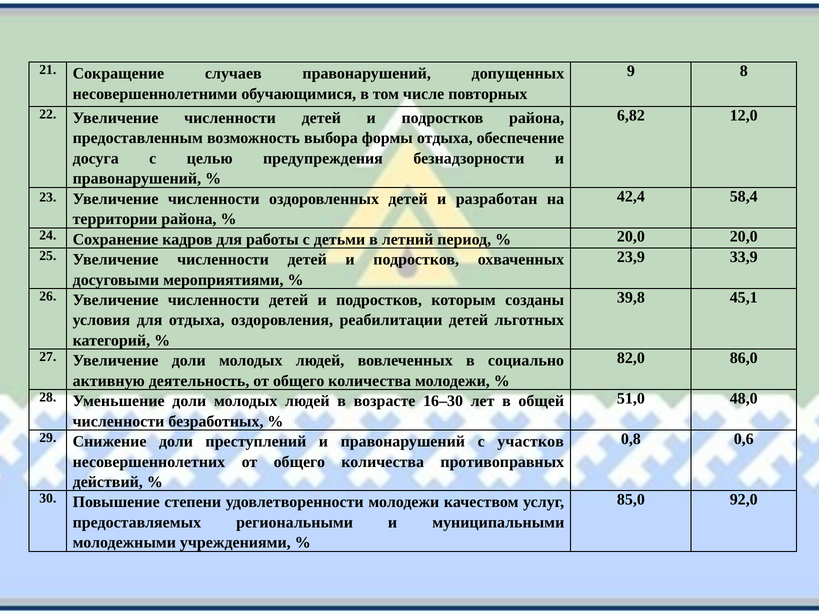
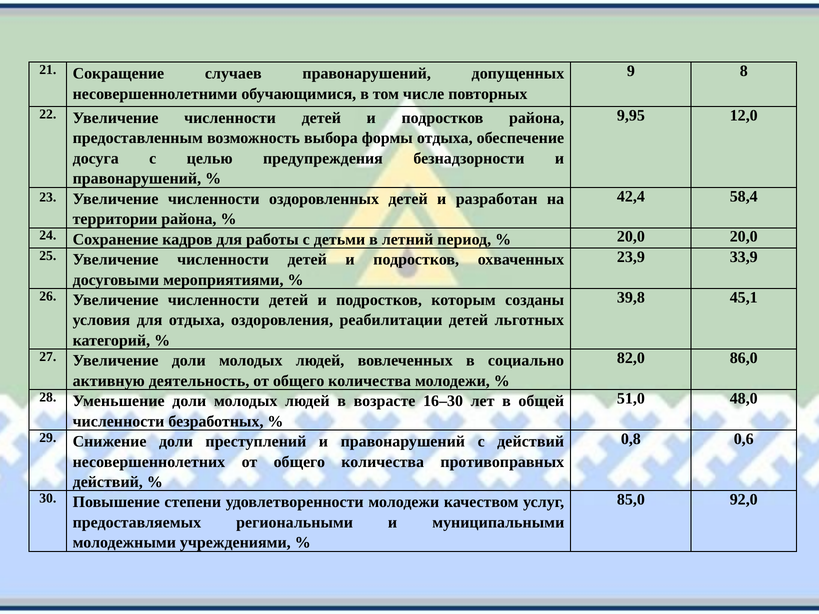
6,82: 6,82 -> 9,95 (631, 115)
с участков: участков -> действий (531, 442)
